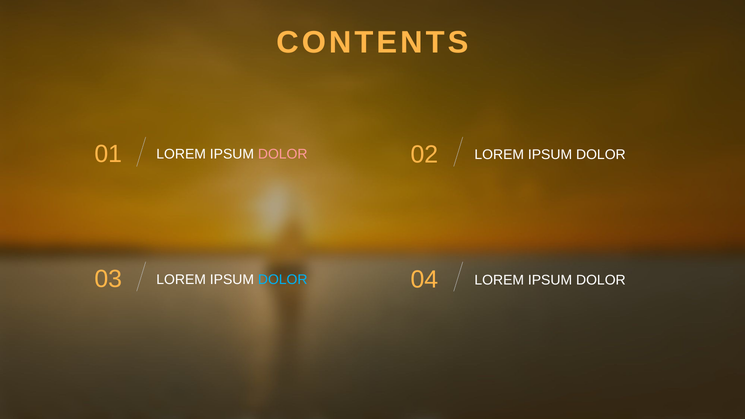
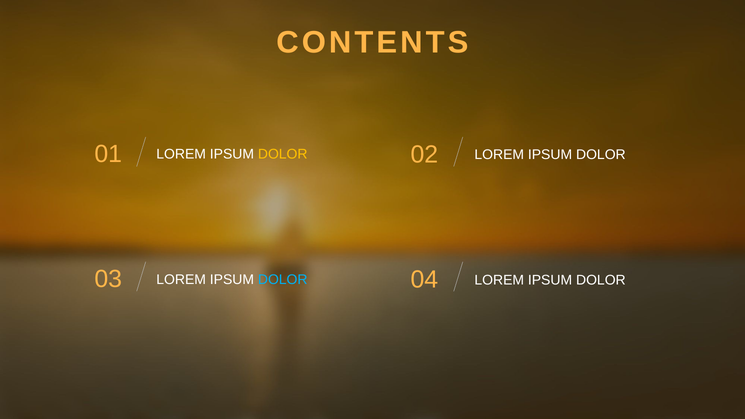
DOLOR colour: pink -> yellow (283, 154)
